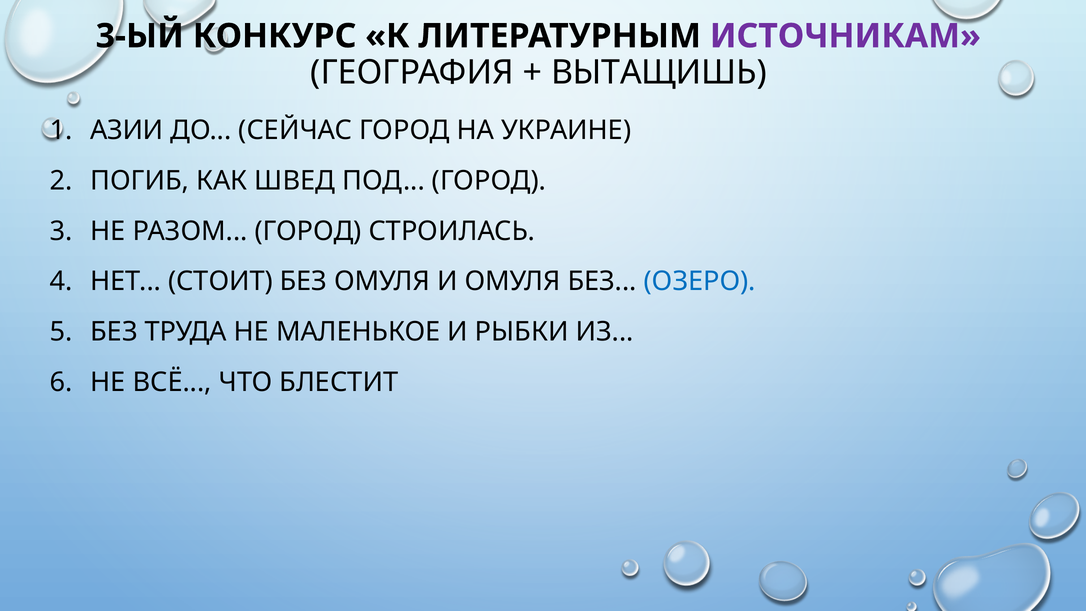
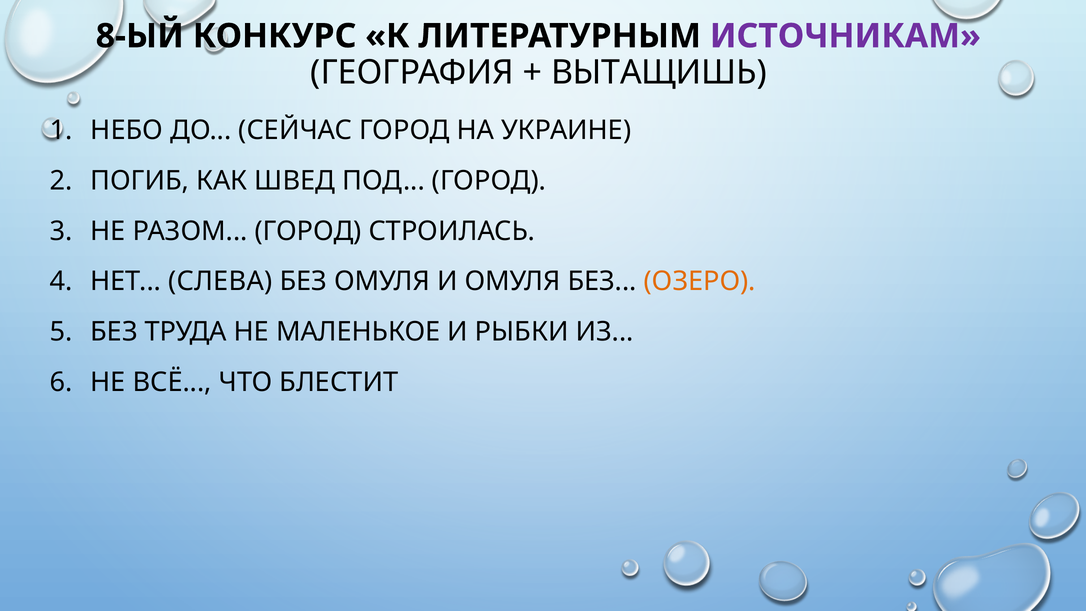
3-ЫЙ: 3-ЫЙ -> 8-ЫЙ (140, 36)
АЗИИ: АЗИИ -> НЕБО (127, 130)
СТОИТ: СТОИТ -> СЛЕВА (220, 281)
ОЗЕРО colour: blue -> orange (700, 281)
